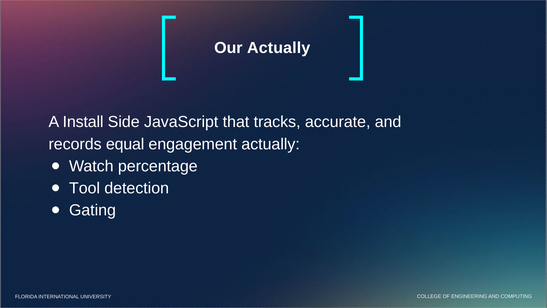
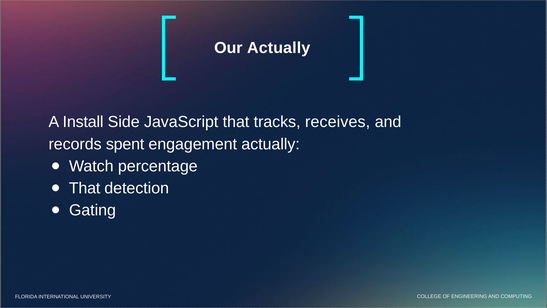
accurate: accurate -> receives (338, 122)
equal: equal -> spent (125, 144)
Tool: Tool -> That (85, 188)
